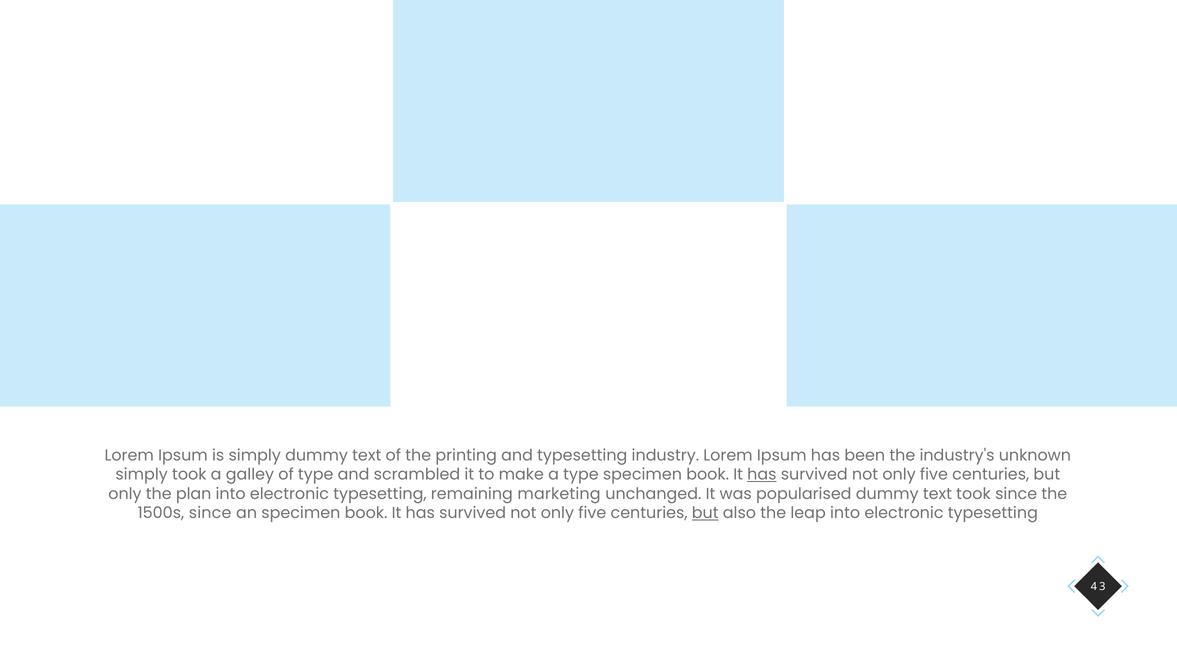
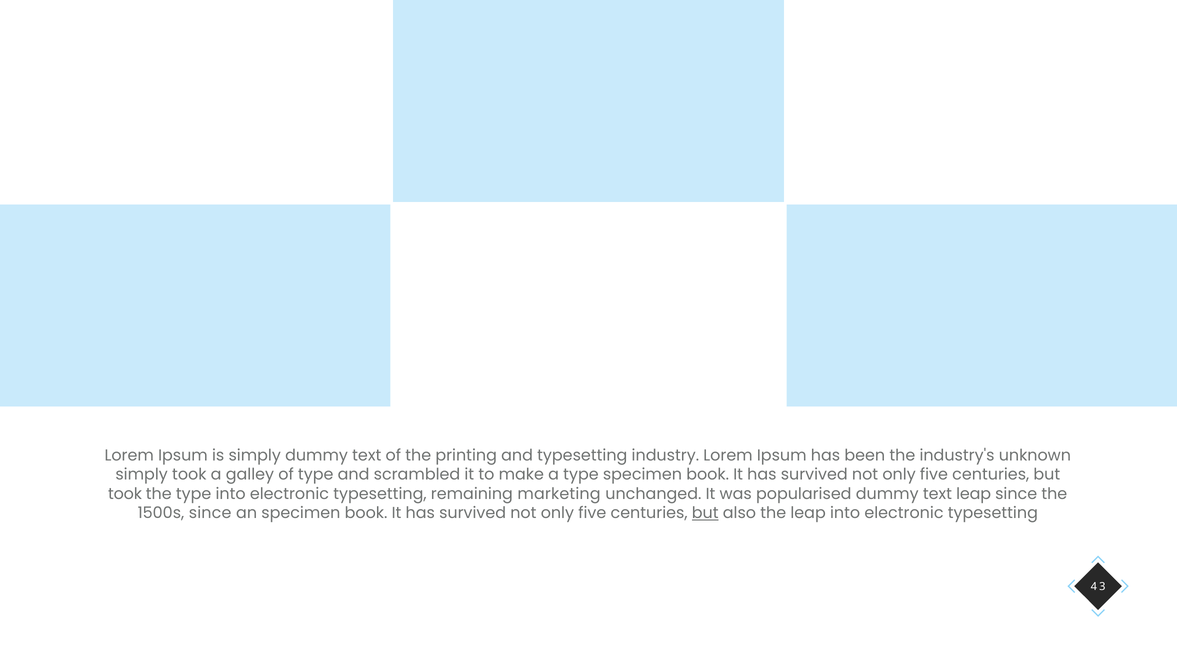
has underline: present -> none (762, 475)
only: only -> took (125, 494)
the plan: plan -> type (194, 494)
text took: took -> leap (974, 494)
